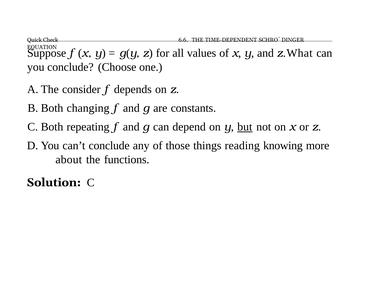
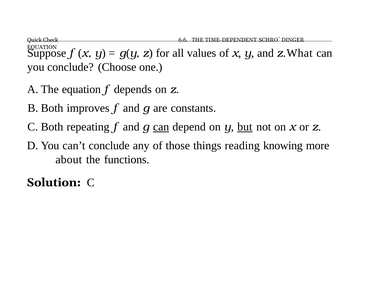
consider: consider -> equation (81, 89)
changing: changing -> improves (88, 108)
can underline: none -> present (161, 127)
